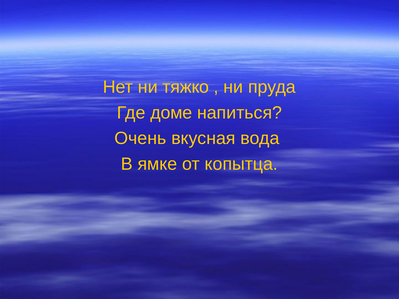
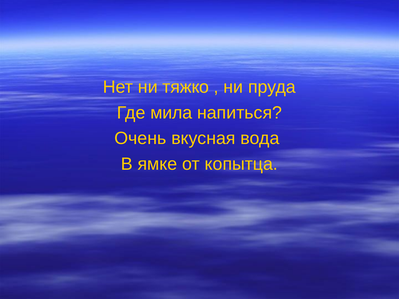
доме: доме -> мила (171, 113)
